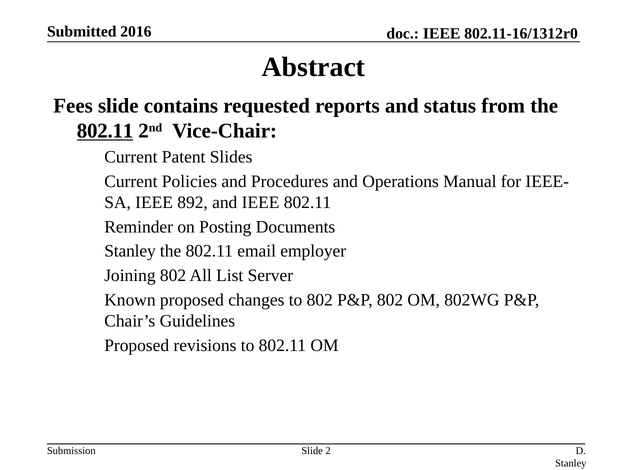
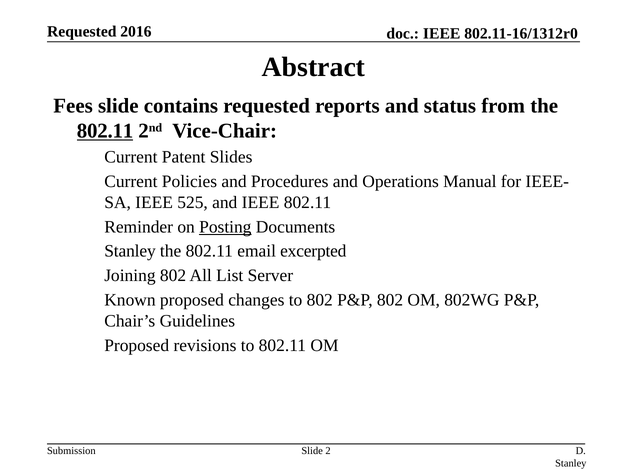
Submitted: Submitted -> Requested (82, 32)
892: 892 -> 525 (193, 203)
Posting underline: none -> present (225, 227)
employer: employer -> excerpted (313, 251)
